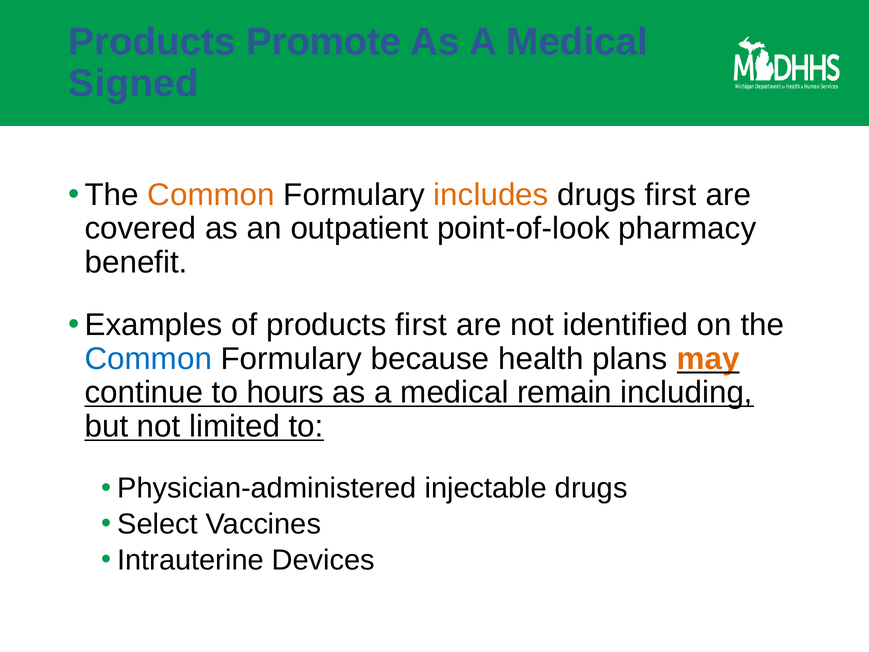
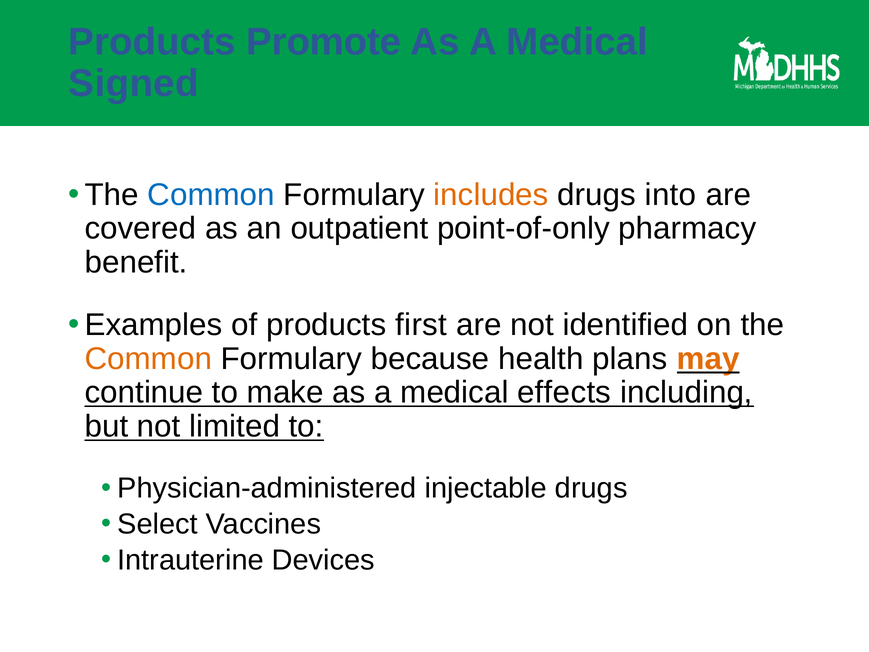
Common colour: orange -> blue (211, 195)
drugs first: first -> into (671, 195)
point-of-look: point-of-look -> point-of-only (523, 228)
Common colour: blue -> orange (148, 359)
hours: hours -> make (285, 392)
remain: remain -> effects (564, 392)
